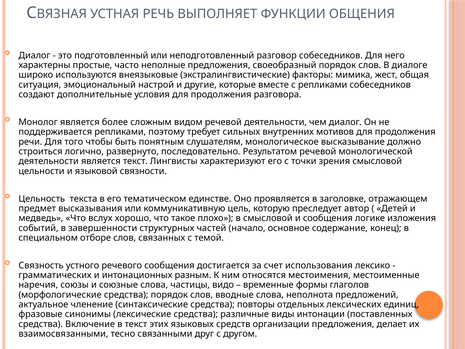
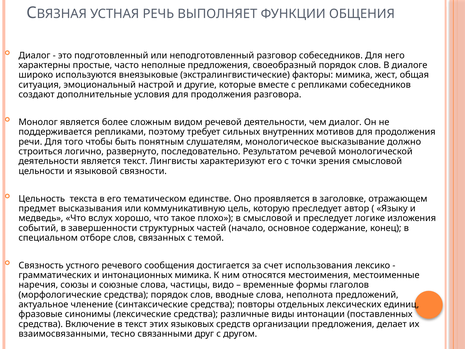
Детей: Детей -> Языку (392, 208)
и сообщения: сообщения -> преследует (328, 218)
интонационных разным: разным -> мимика (193, 275)
